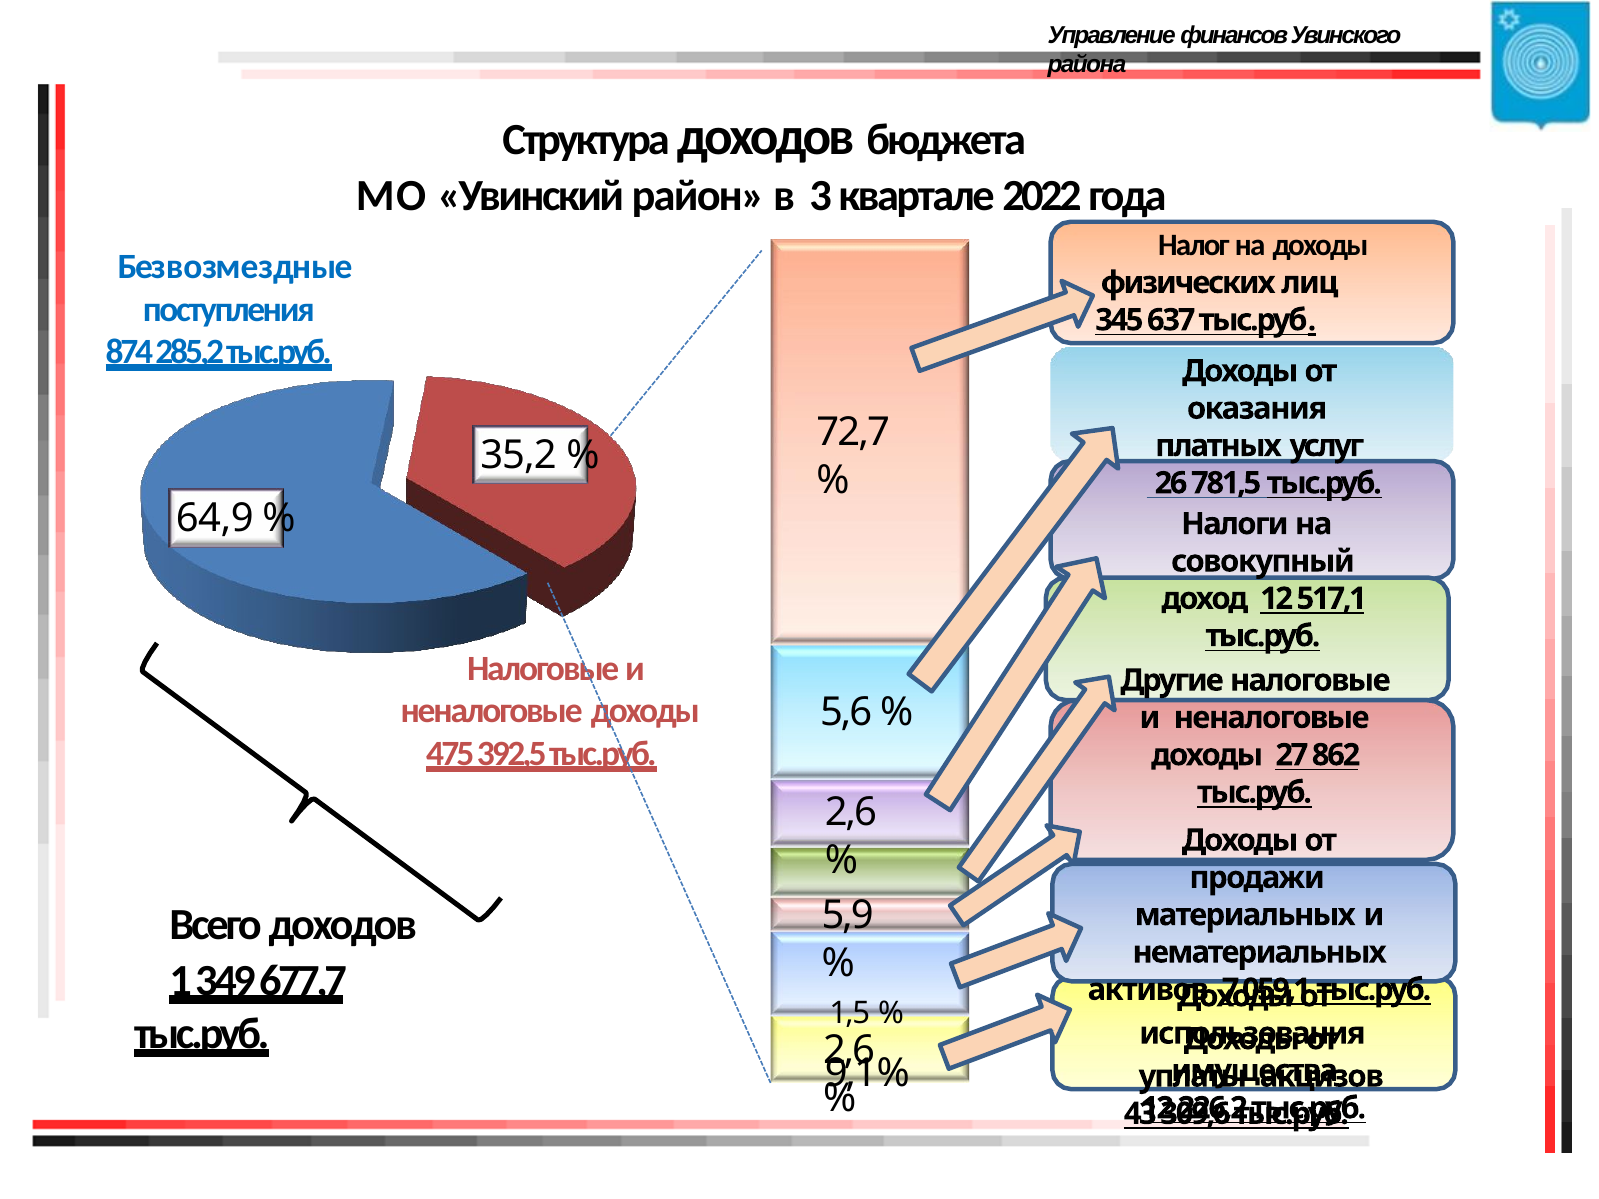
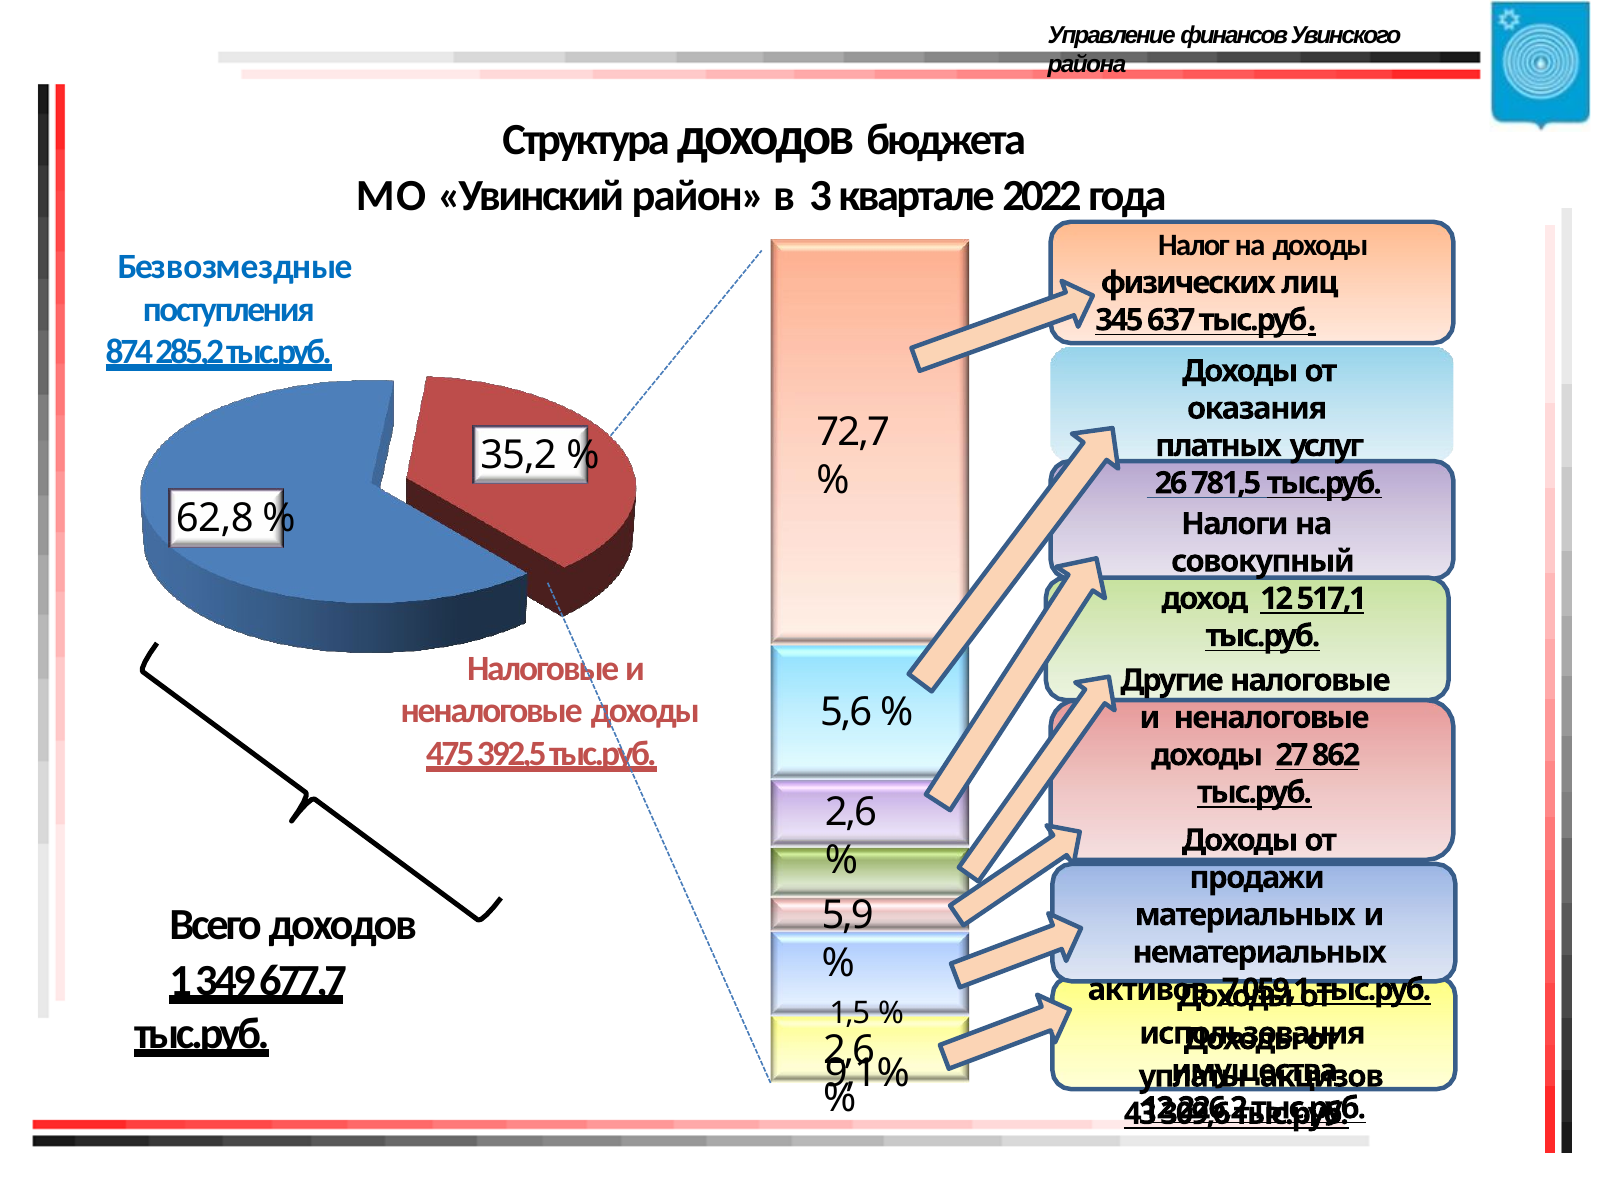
64,9: 64,9 -> 62,8 (215, 518)
